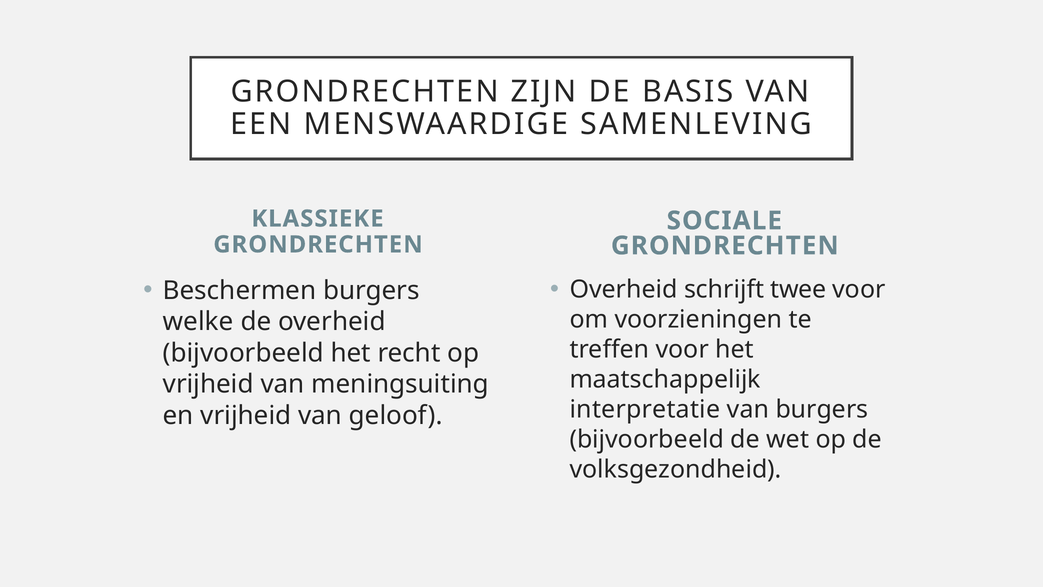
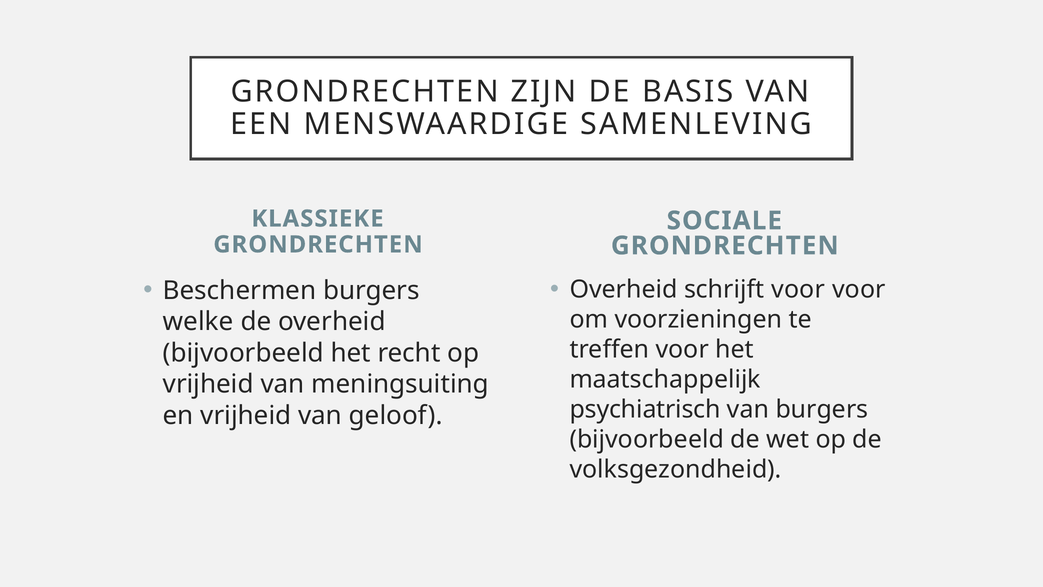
schrijft twee: twee -> voor (798, 290)
interpretatie: interpretatie -> psychiatrisch (645, 409)
